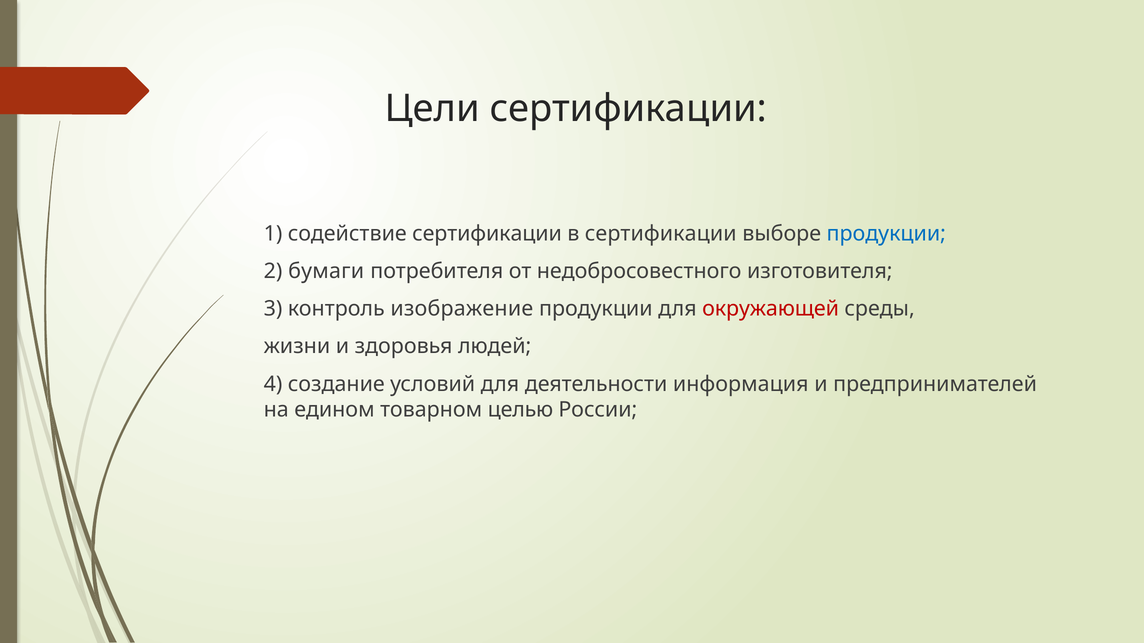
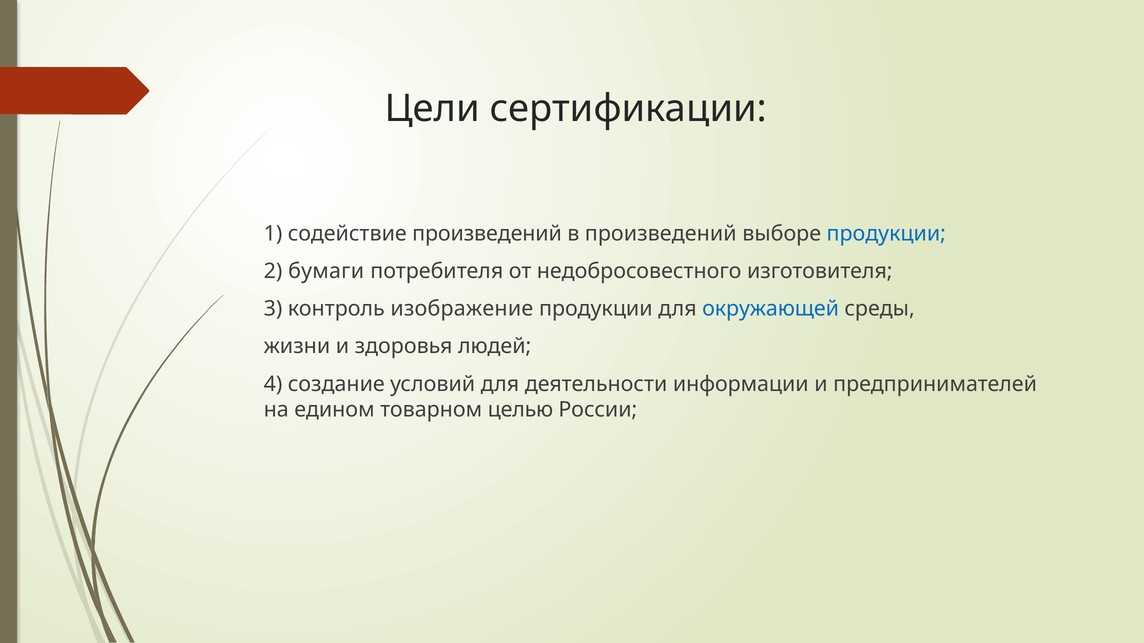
содействие сертификации: сертификации -> произведений (487, 234)
в сертификации: сертификации -> произведений (661, 234)
окружающей colour: red -> blue (771, 309)
информация: информация -> информации (741, 384)
